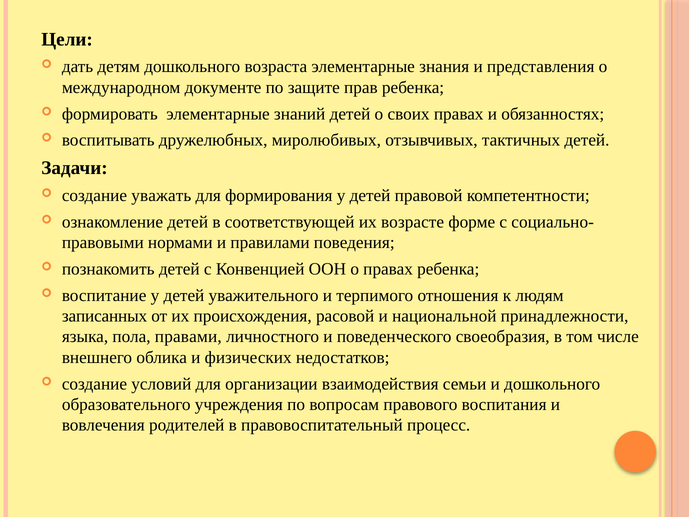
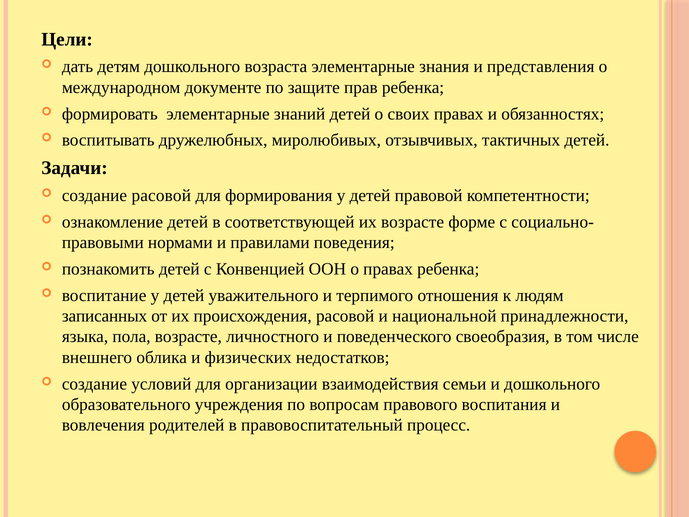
создание уважать: уважать -> расовой (161, 195)
пола правами: правами -> возрасте (188, 337)
